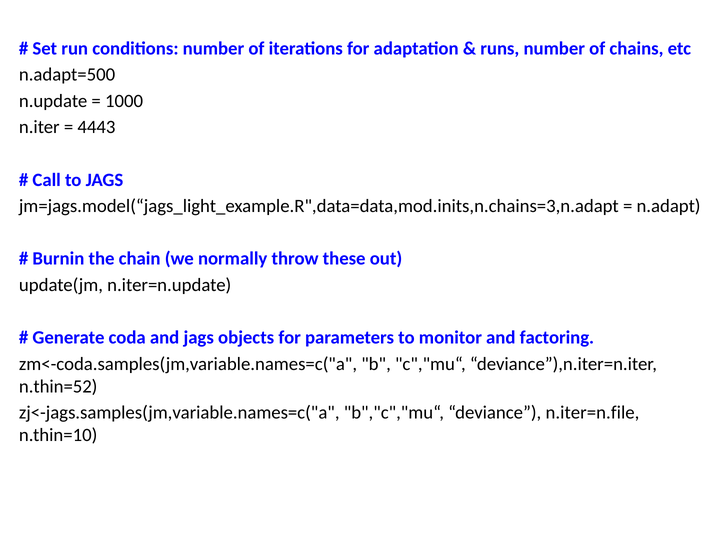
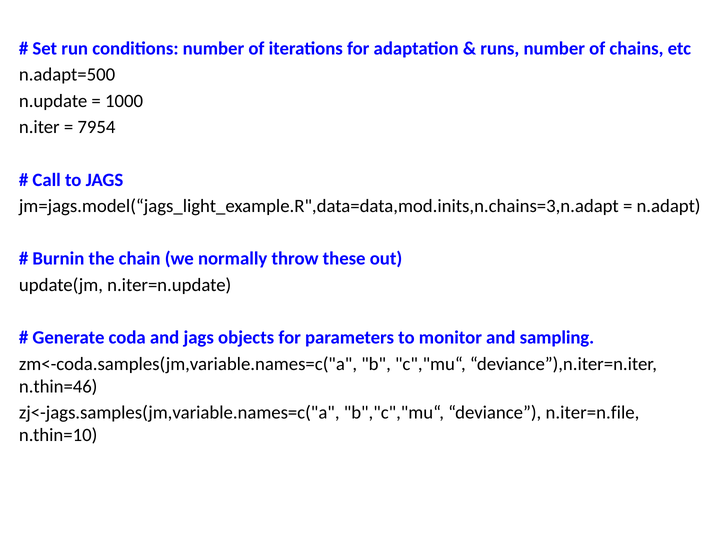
4443: 4443 -> 7954 (96, 127)
factoring: factoring -> sampling (557, 338)
n.thin=52: n.thin=52 -> n.thin=46 (58, 386)
